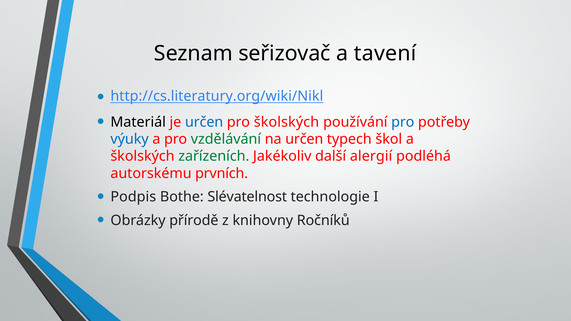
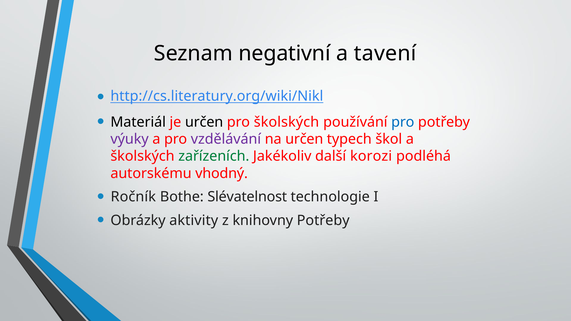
seřizovač: seřizovač -> negativní (285, 53)
určen colour: blue -> black (204, 122)
výuky colour: blue -> purple (130, 139)
vzdělávání colour: green -> purple (226, 139)
alergií: alergií -> korozi (371, 156)
prvních: prvních -> vhodný (222, 173)
Podpis: Podpis -> Ročník (133, 197)
přírodě: přírodě -> aktivity (194, 221)
knihovny Ročníků: Ročníků -> Potřeby (323, 221)
